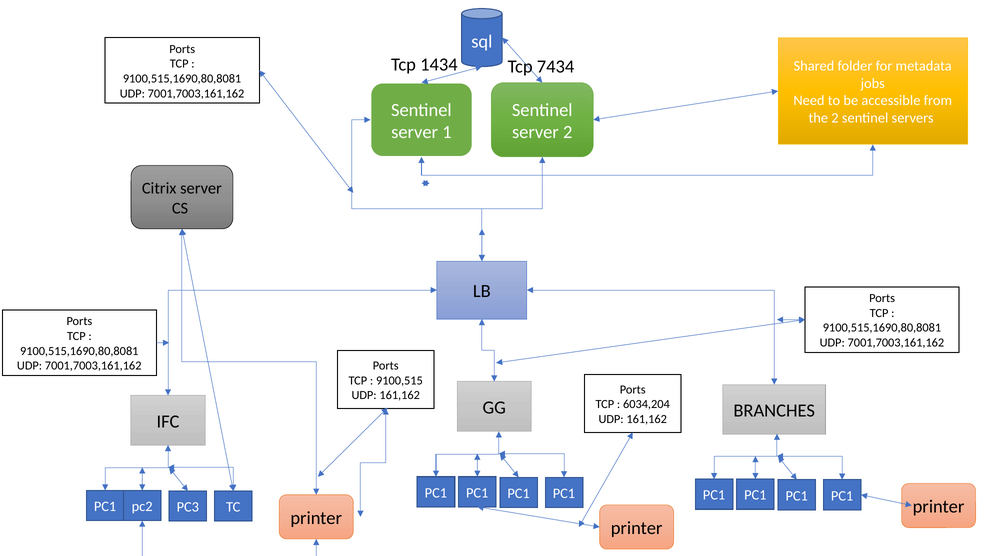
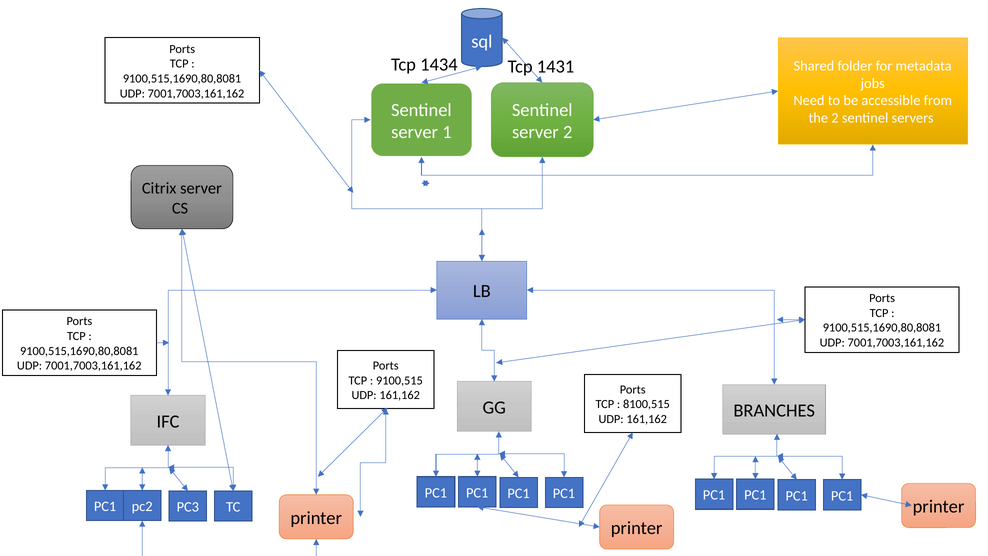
7434: 7434 -> 1431 (556, 66)
6034,204: 6034,204 -> 8100,515 (646, 404)
